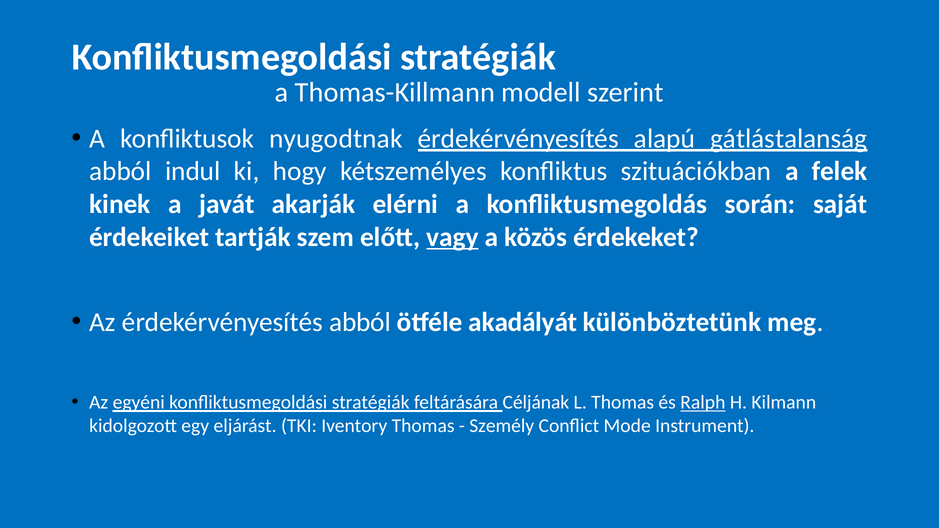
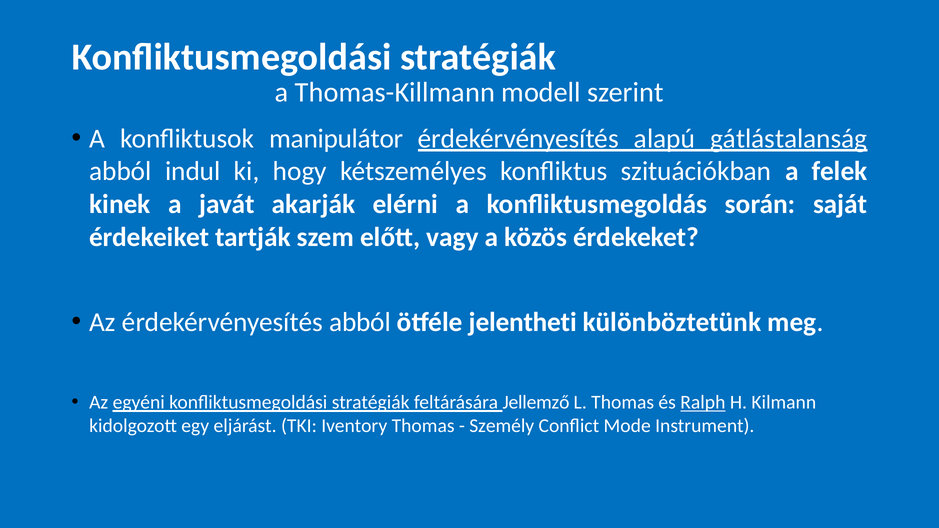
nyugodtnak: nyugodtnak -> manipulátor (336, 139)
vagy underline: present -> none (452, 237)
akadályát: akadályát -> jelentheti (523, 323)
Céljának: Céljának -> Jellemző (536, 403)
